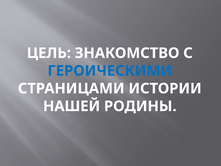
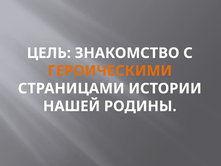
ГЕРОИЧЕСКИМИ colour: blue -> orange (110, 71)
